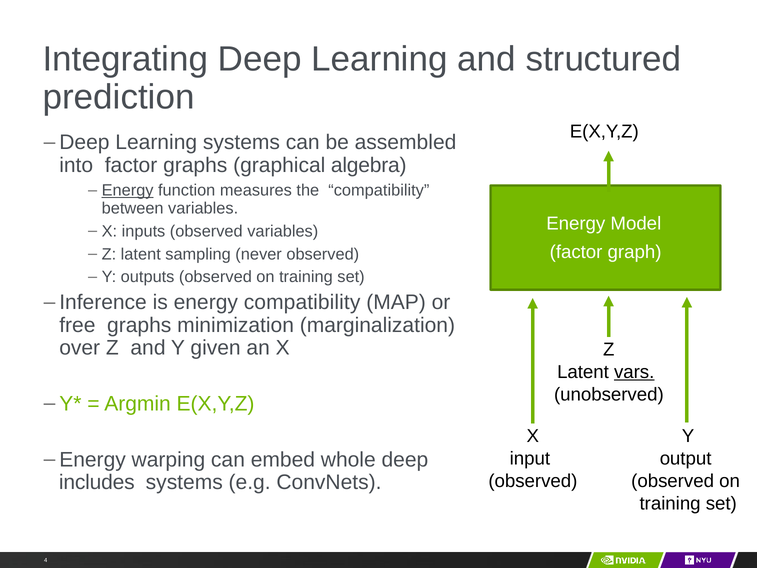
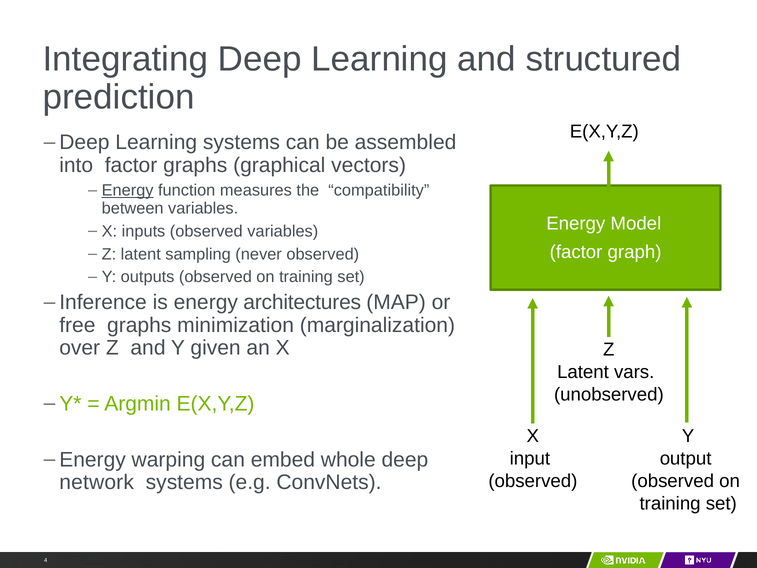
algebra: algebra -> vectors (369, 165)
energy compatibility: compatibility -> architectures (302, 302)
vars underline: present -> none (634, 372)
includes: includes -> network (97, 482)
